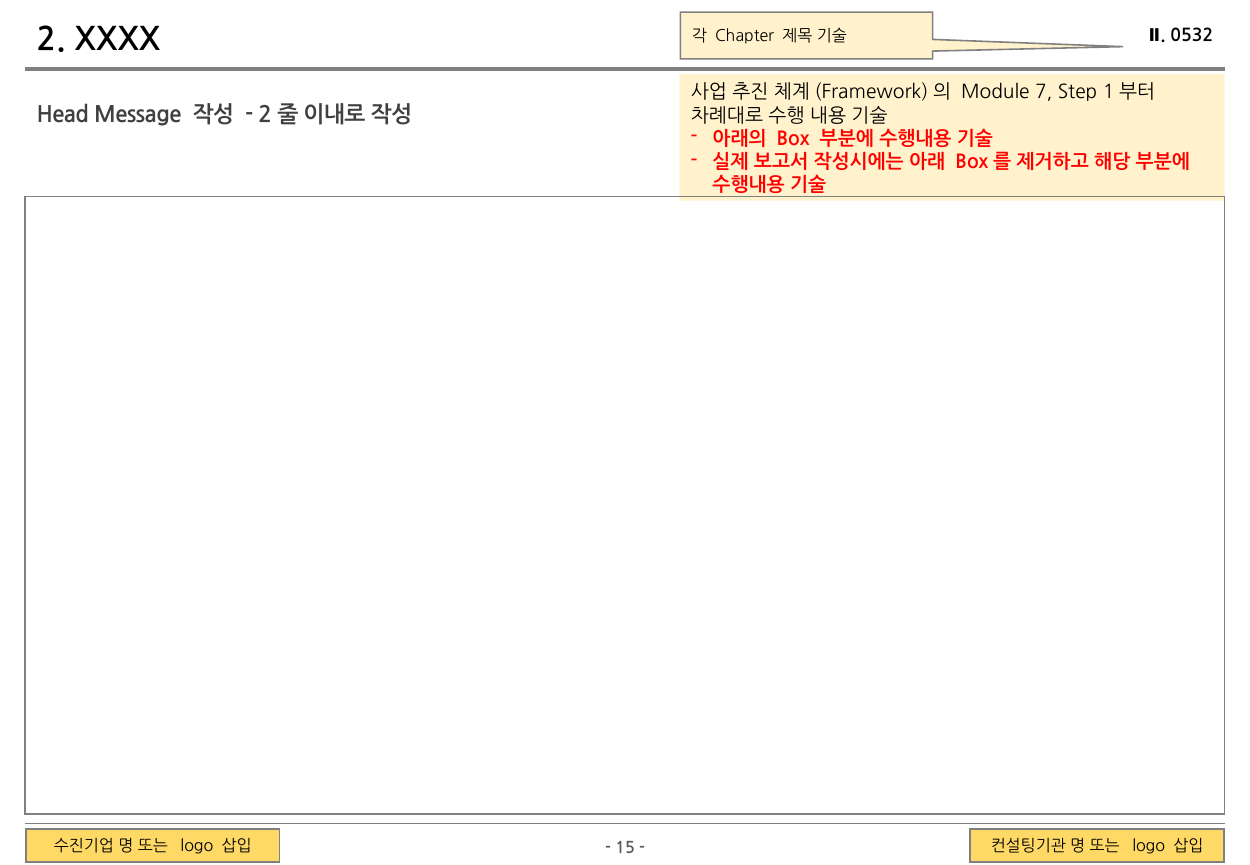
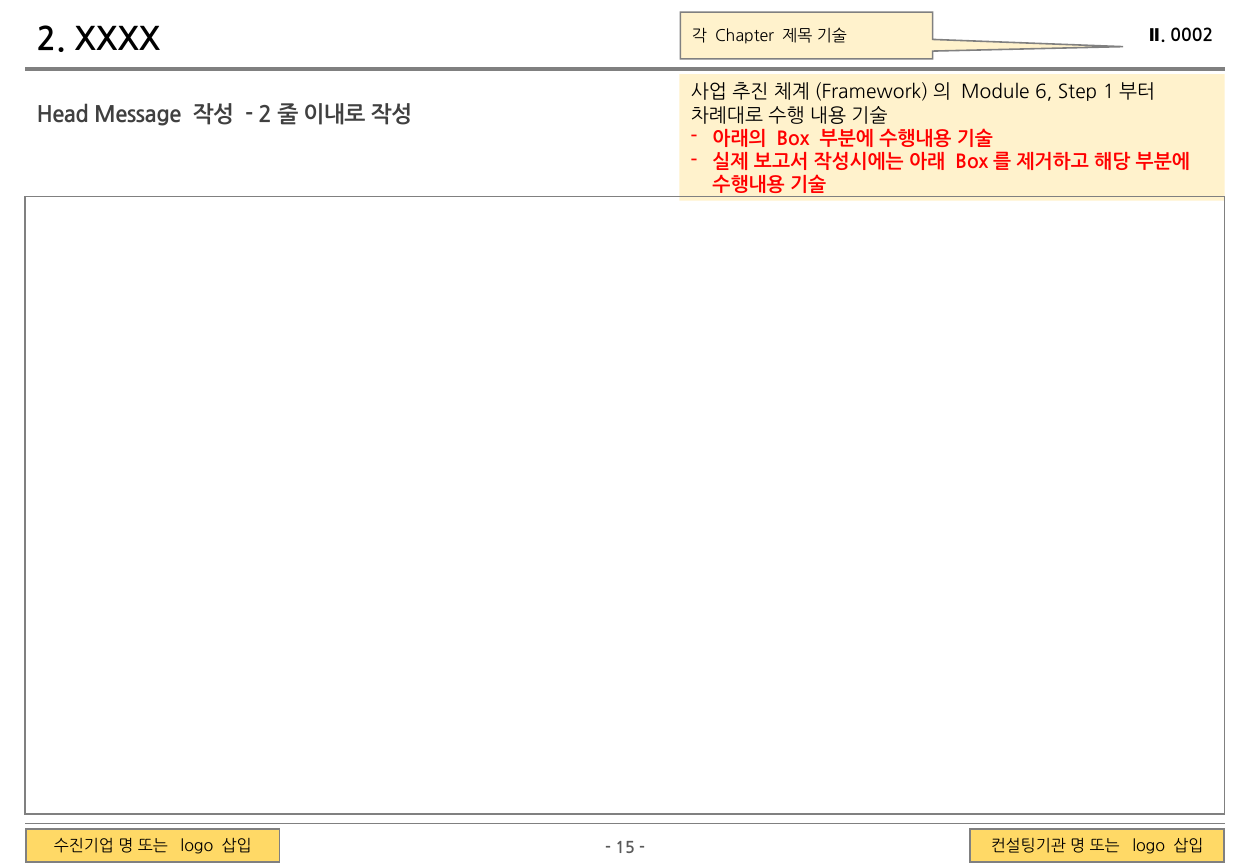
0532: 0532 -> 0002 (1192, 35)
7: 7 -> 6 (1044, 93)
